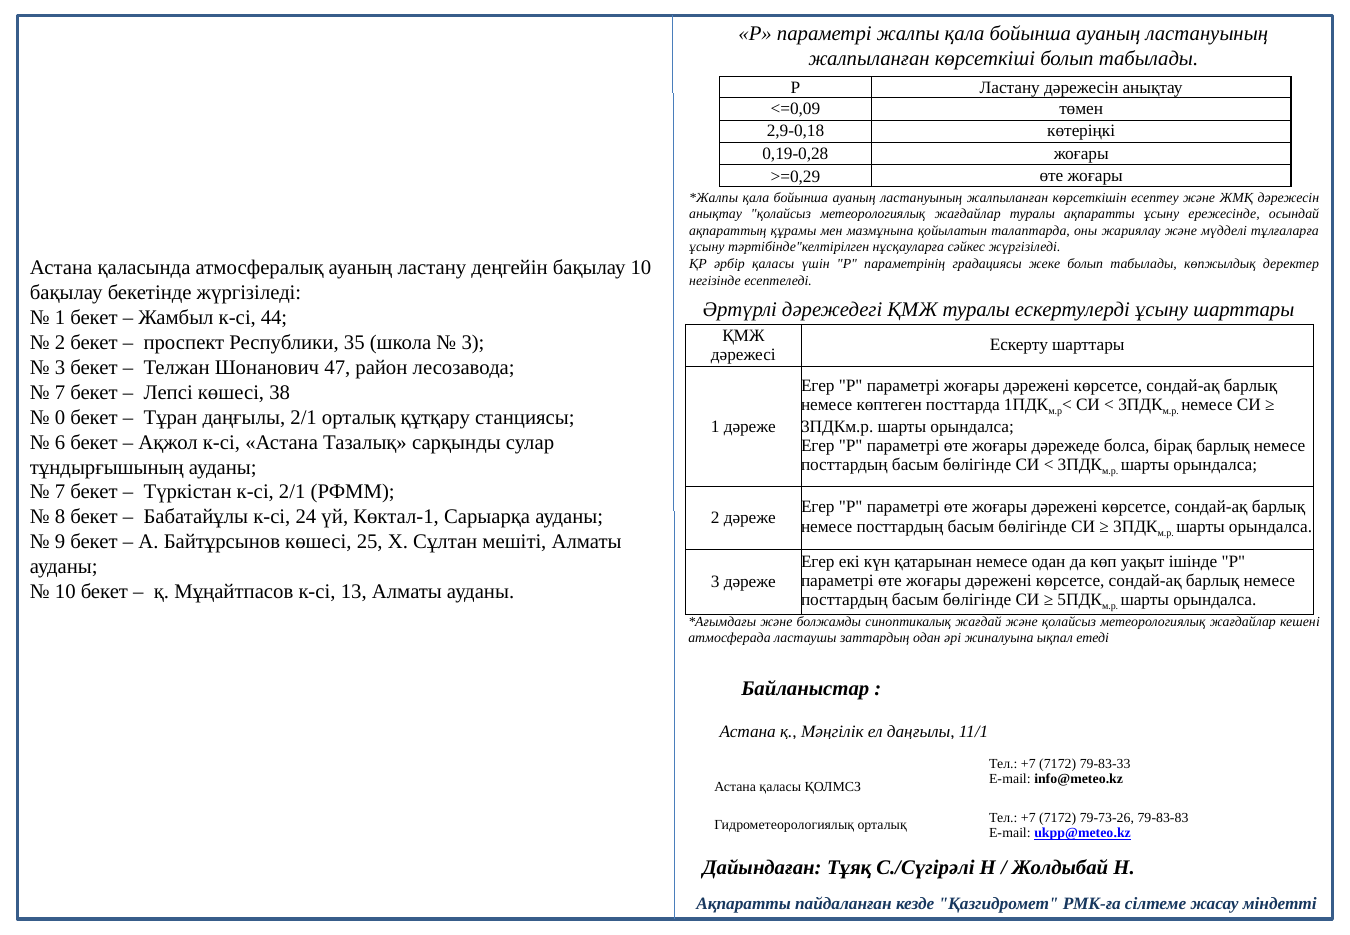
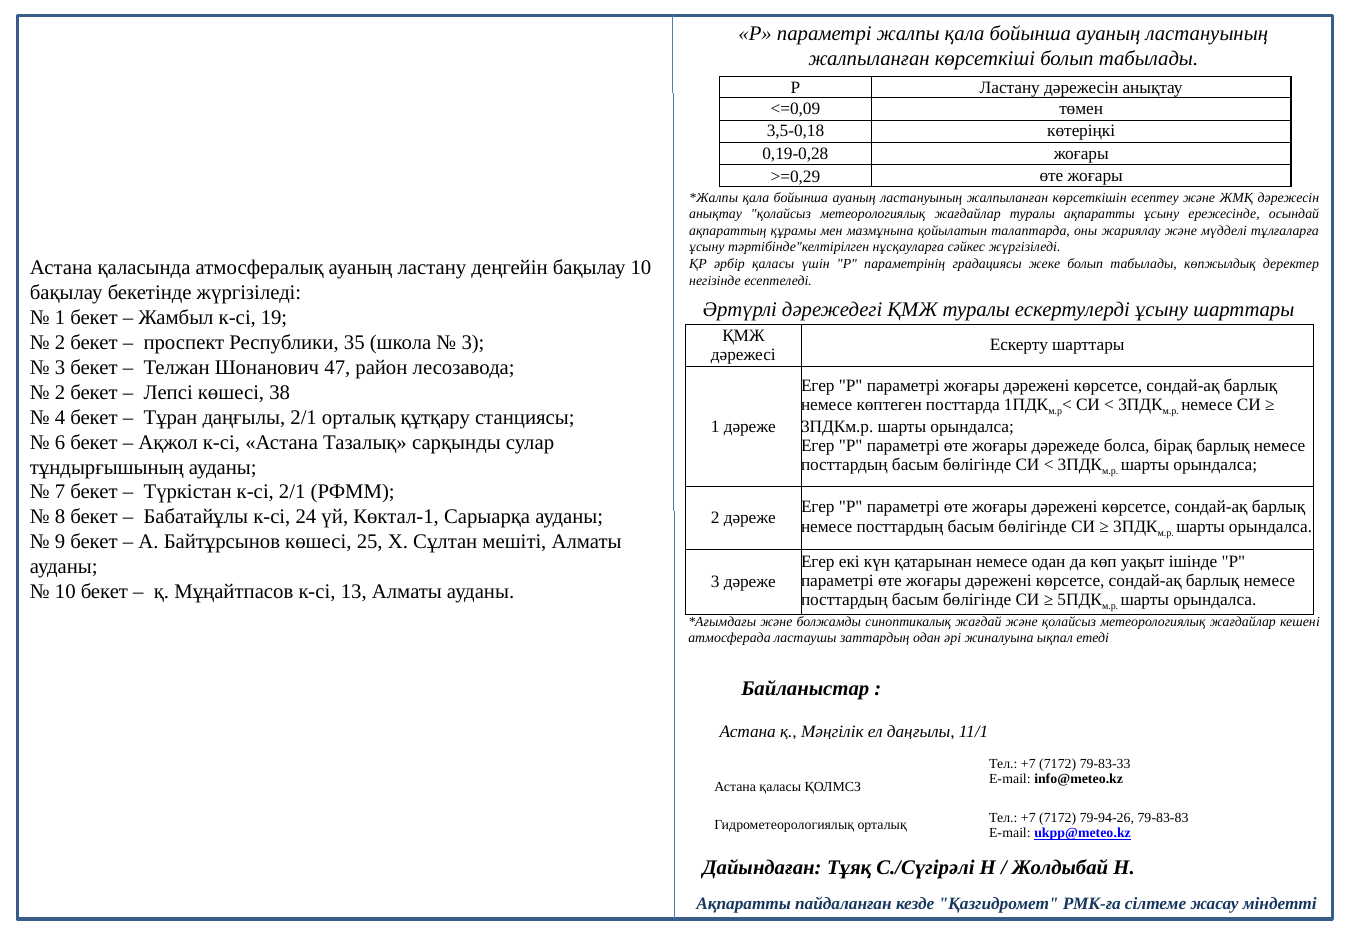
2,9-0,18: 2,9-0,18 -> 3,5-0,18 (795, 131)
44: 44 -> 19 (274, 317)
7: 7 -> 2 (60, 392)
0: 0 -> 4 (60, 417)
79-73-26: 79-73-26 -> 79-94-26 (1107, 817)
